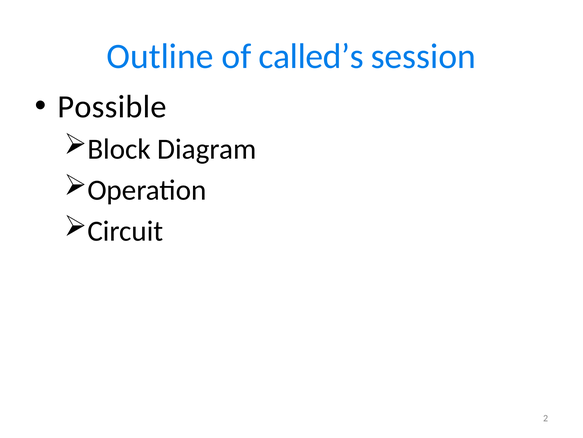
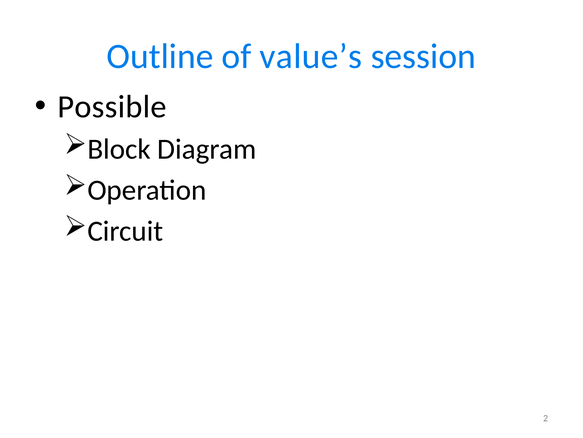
called’s: called’s -> value’s (311, 56)
